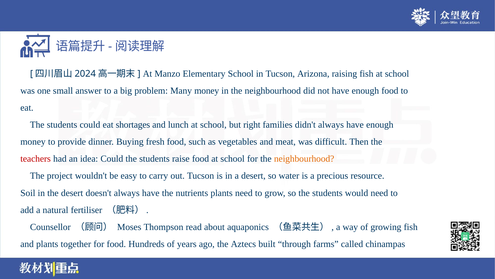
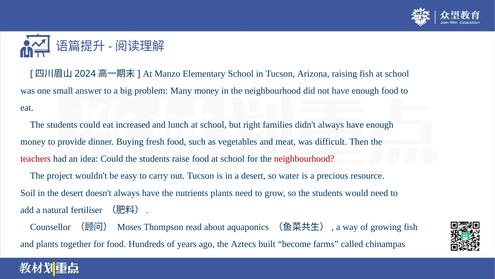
shortages: shortages -> increased (133, 125)
neighbourhood colour: orange -> red (304, 159)
through: through -> become (294, 244)
